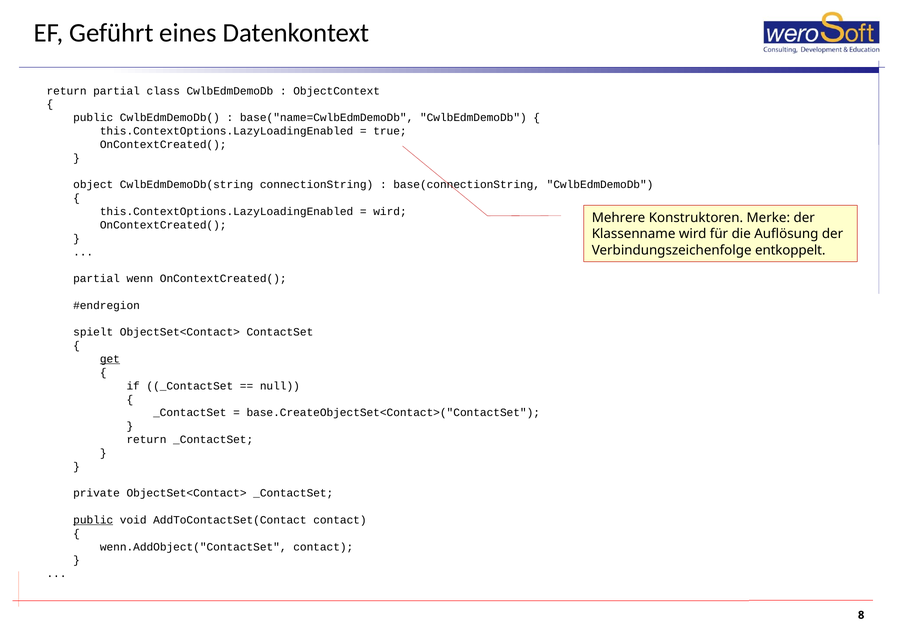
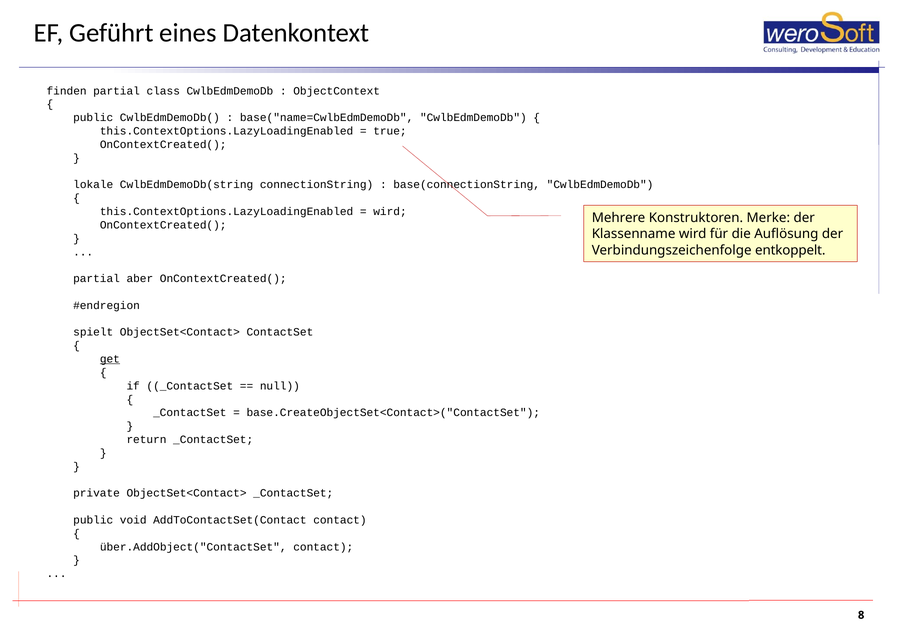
return: return -> finden (67, 91)
object: object -> lokale (93, 185)
wenn: wenn -> aber (140, 279)
public underline: present -> none (93, 520)
wenn.AddObject("ContactSet: wenn.AddObject("ContactSet -> über.AddObject("ContactSet (193, 547)
